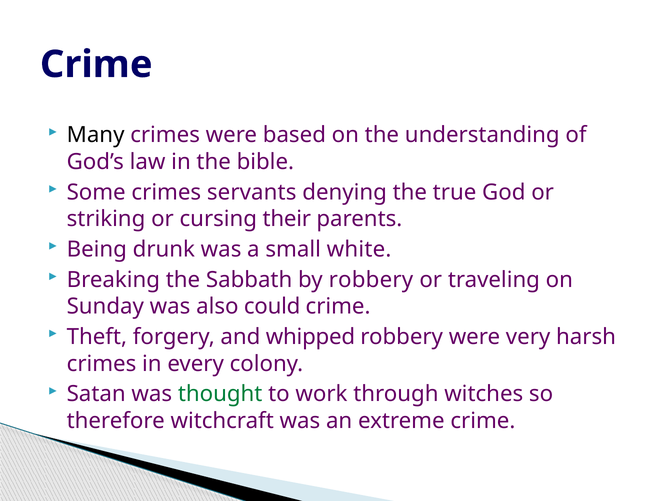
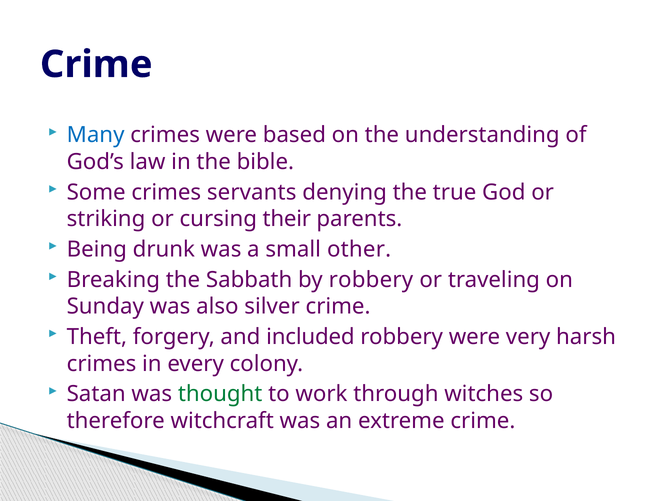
Many colour: black -> blue (96, 135)
white: white -> other (359, 249)
could: could -> silver (272, 307)
whipped: whipped -> included (310, 337)
